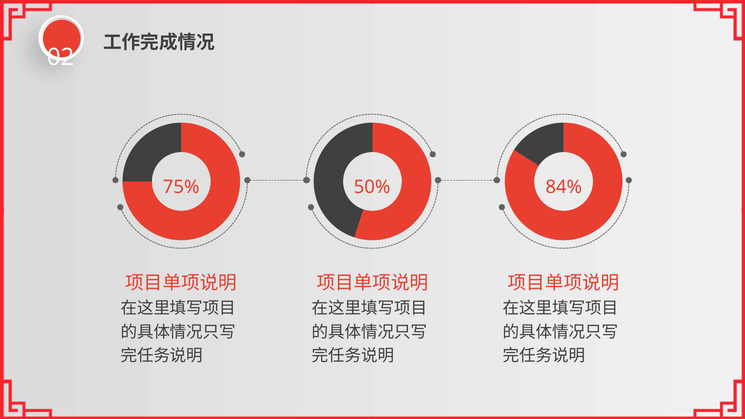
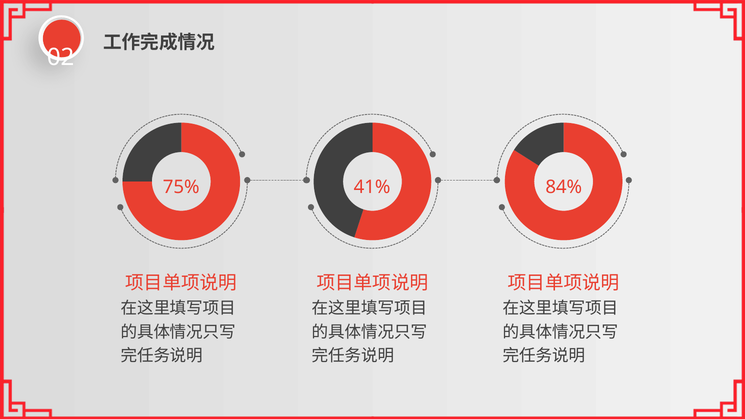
50%: 50% -> 41% (372, 187)
